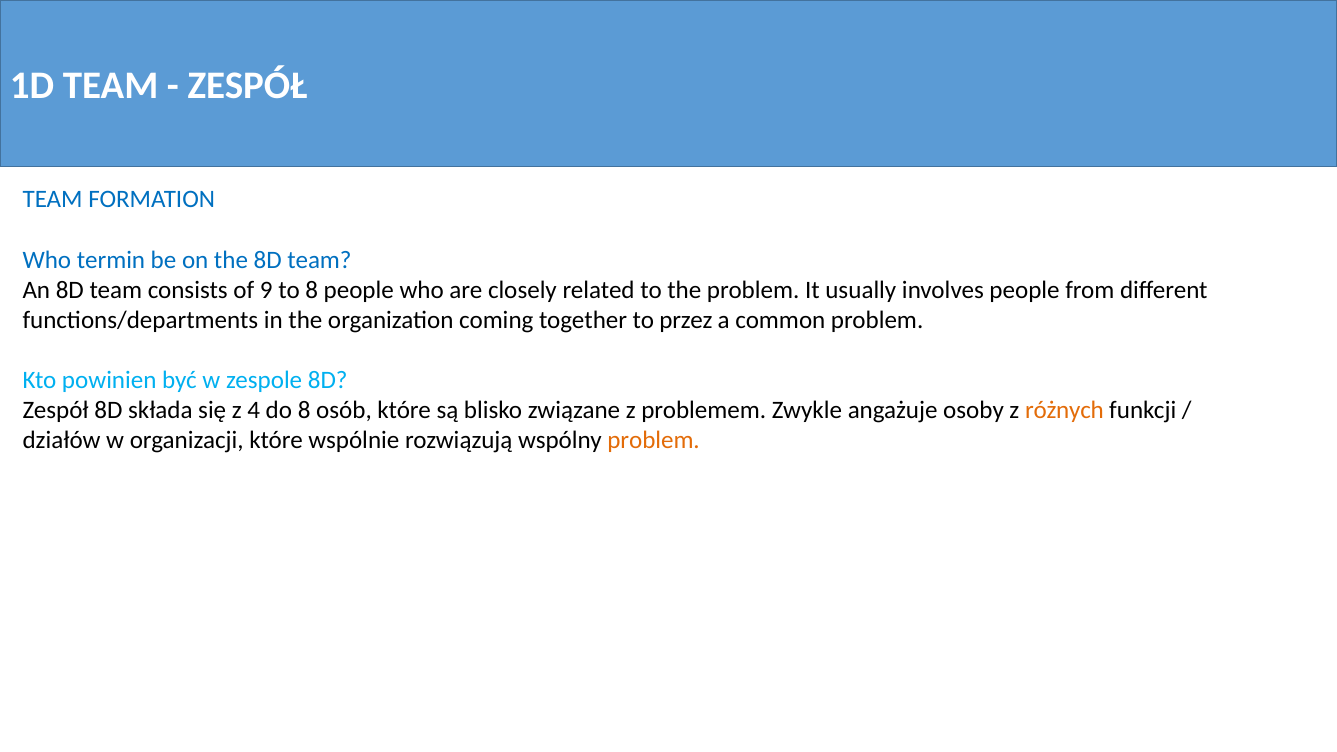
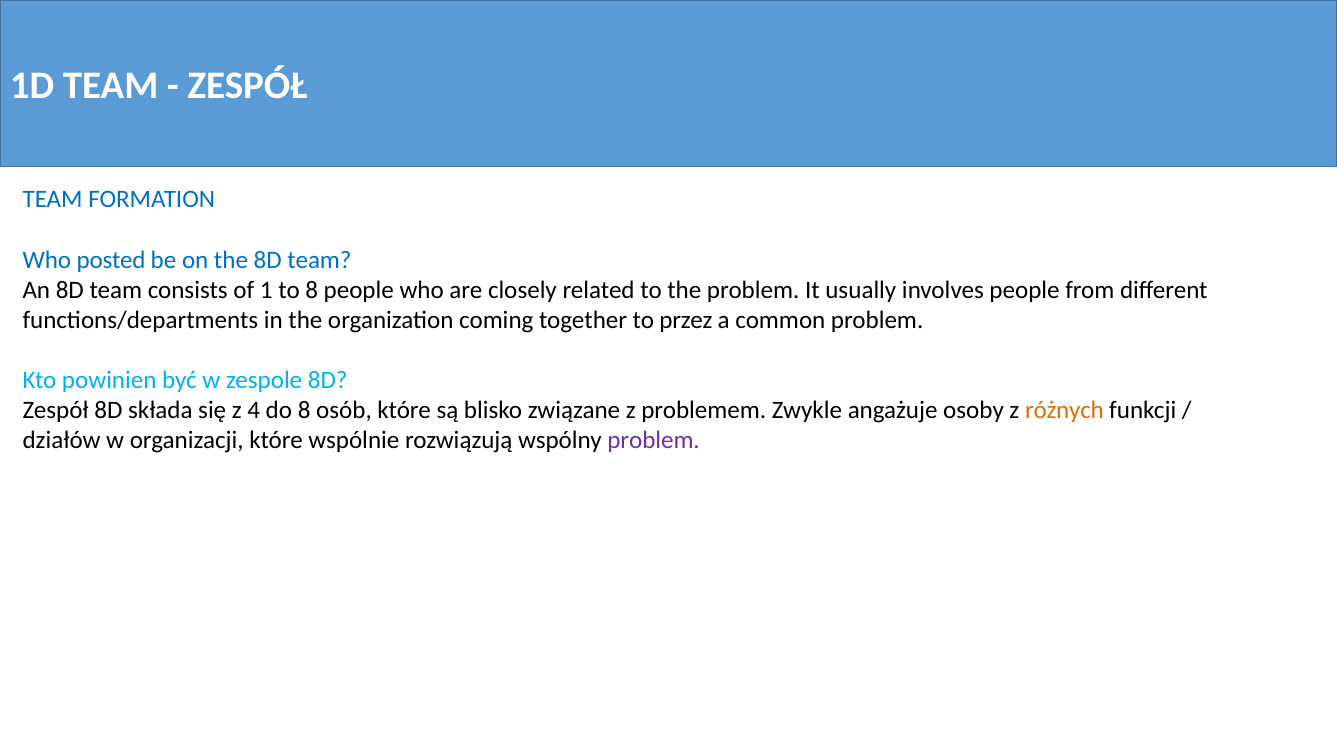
termin: termin -> posted (111, 260)
9: 9 -> 1 (266, 290)
problem colour: orange -> purple (654, 440)
